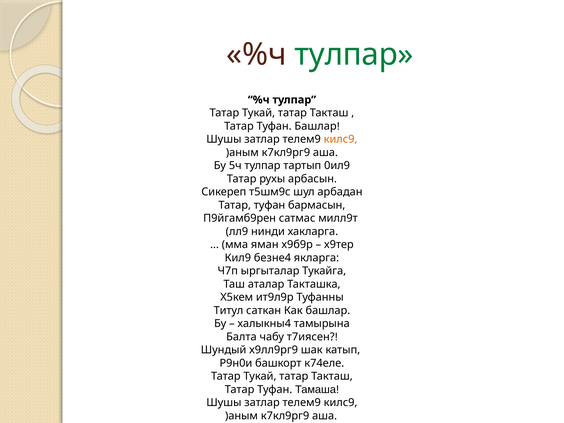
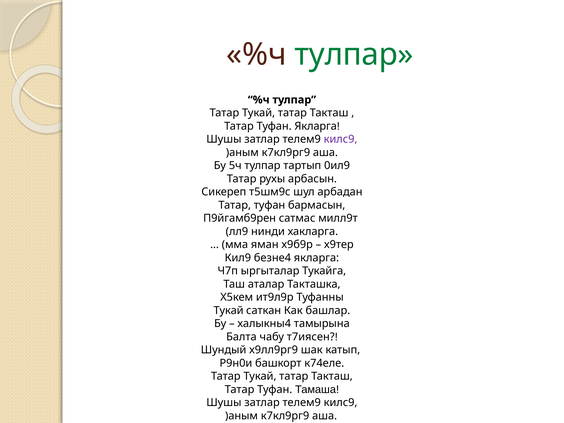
Туфан Башлар: Башлар -> Якларга (316, 126)
килс9 colour: orange -> purple (341, 139)
Титул: Титул -> Тукай (229, 310)
